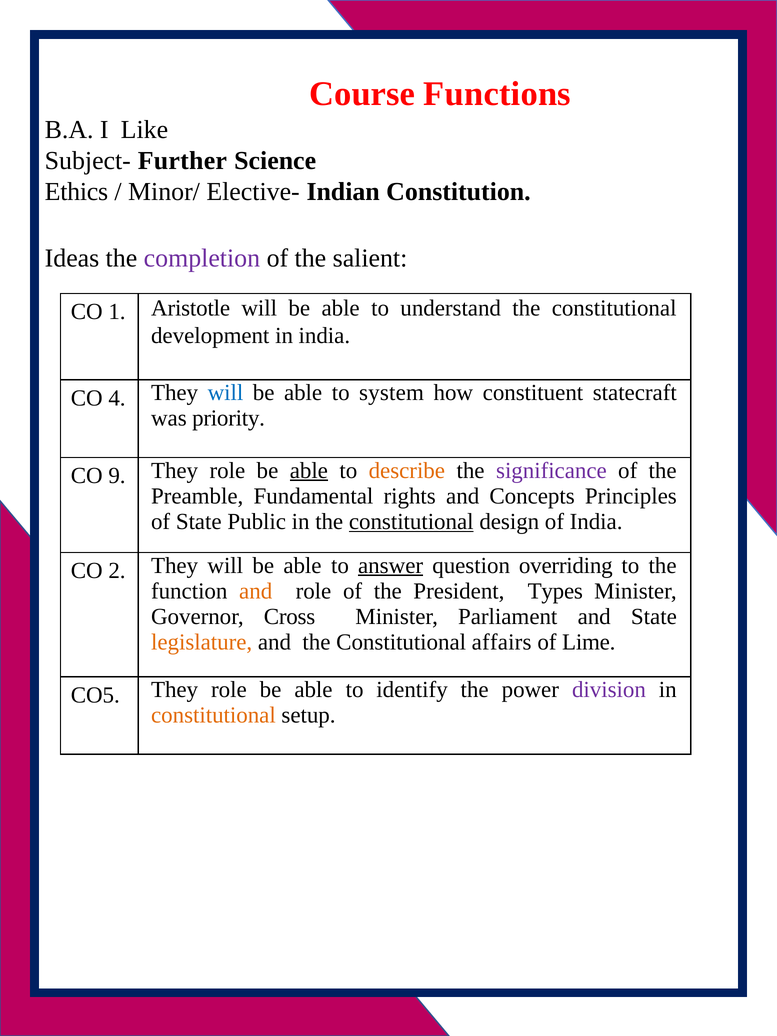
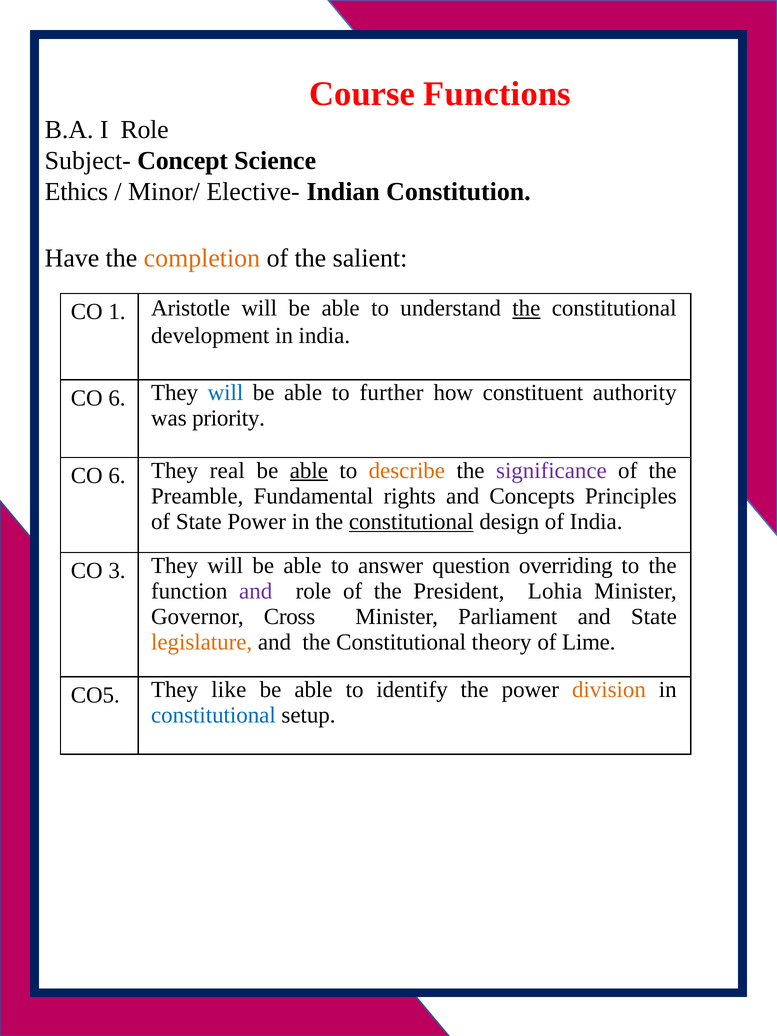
I Like: Like -> Role (145, 130)
Further: Further -> Concept (183, 161)
Ideas: Ideas -> Have (72, 258)
completion colour: purple -> orange (202, 258)
the underline: none -> present (526, 308)
4: 4 -> 6 (117, 398)
system: system -> further (391, 393)
statecraft: statecraft -> authority (635, 393)
9: 9 -> 6 (117, 476)
role: role -> real (227, 471)
State Public: Public -> Power (257, 522)
2: 2 -> 3 (117, 571)
answer underline: present -> none (391, 565)
and colour: orange -> purple (256, 591)
Types: Types -> Lohia (555, 591)
affairs: affairs -> theory (502, 642)
CO5 They role: role -> like (229, 690)
division colour: purple -> orange (609, 690)
constitutional colour: orange -> blue (213, 715)
